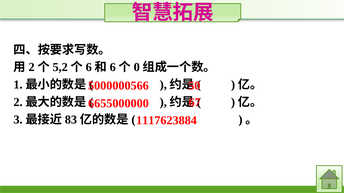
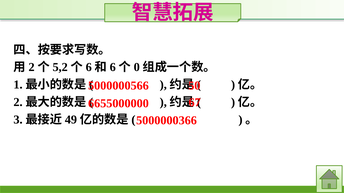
83: 83 -> 49 (71, 120)
1117623884: 1117623884 -> 5000000366 (166, 121)
